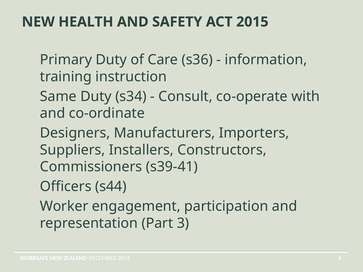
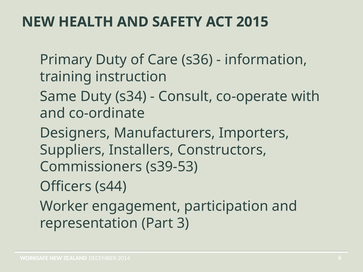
s39-41: s39-41 -> s39-53 (172, 167)
